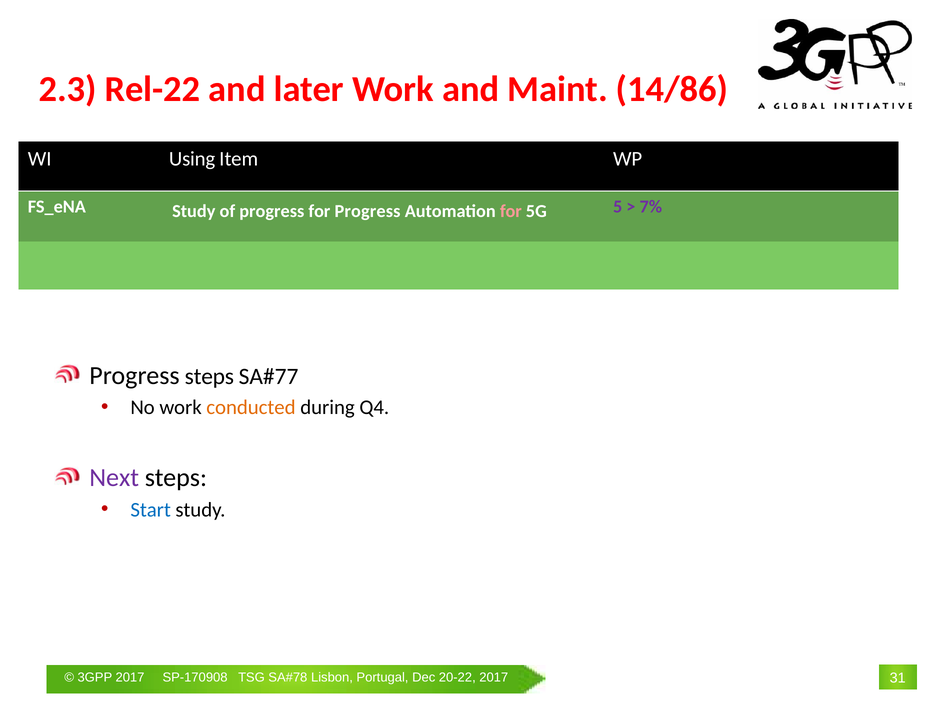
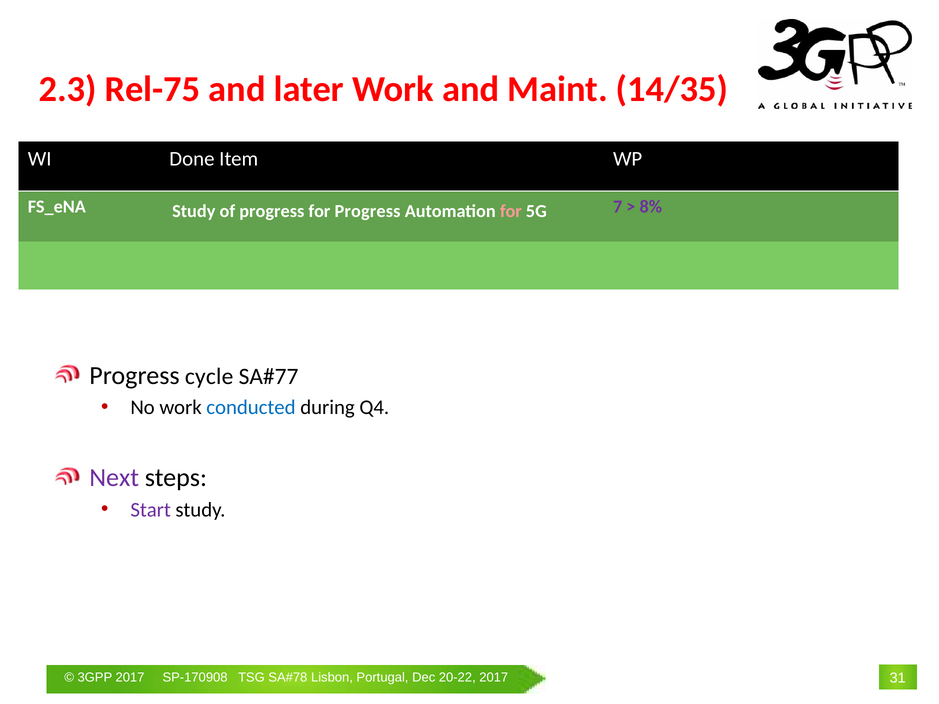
Rel-22: Rel-22 -> Rel-75 (153, 89)
14/86: 14/86 -> 14/35 (672, 89)
Using: Using -> Done (192, 159)
5: 5 -> 7 (618, 207)
7%: 7% -> 8% (651, 207)
Progress steps: steps -> cycle (209, 377)
conducted colour: orange -> blue (251, 408)
Start colour: blue -> purple (151, 510)
